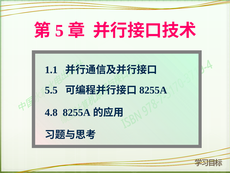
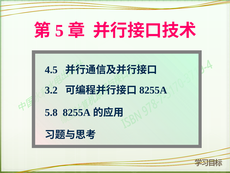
1.1: 1.1 -> 4.5 (51, 70)
5.5: 5.5 -> 3.2 (51, 90)
4.8: 4.8 -> 5.8 (51, 112)
